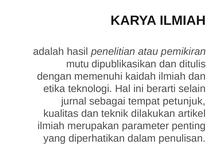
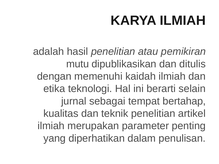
petunjuk: petunjuk -> bertahap (184, 101)
teknik dilakukan: dilakukan -> penelitian (153, 114)
